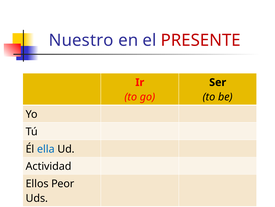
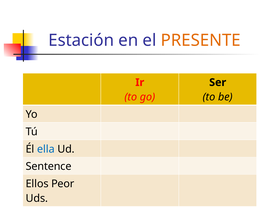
Nuestro: Nuestro -> Estación (81, 40)
PRESENTE colour: red -> orange (201, 40)
Actividad: Actividad -> Sentence (49, 166)
